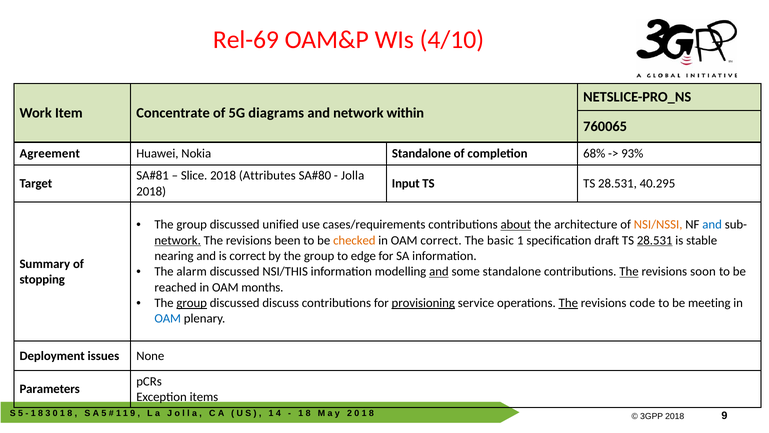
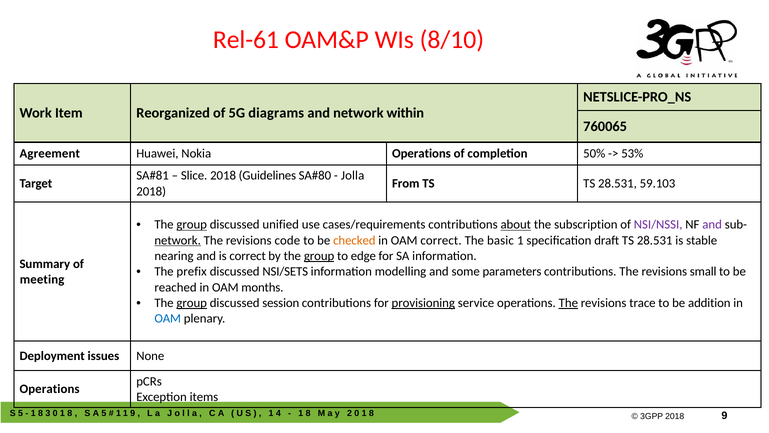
Rel-69: Rel-69 -> Rel-61 (246, 40)
4/10: 4/10 -> 8/10 (452, 40)
Concentrate: Concentrate -> Reorganized (173, 113)
Nokia Standalone: Standalone -> Operations (421, 154)
68%: 68% -> 50% (594, 154)
93%: 93% -> 53% (632, 154)
Attributes: Attributes -> Guidelines (267, 176)
Input: Input -> From (406, 183)
40.295: 40.295 -> 59.103 (658, 183)
group underline: none -> present (192, 224)
architecture: architecture -> subscription (586, 224)
NSI/NSSI colour: orange -> purple (658, 224)
and colour: blue -> purple (712, 224)
been: been -> code (287, 240)
28.531 underline: present -> none (655, 240)
group underline: none -> present (319, 256)
alarm: alarm -> prefix (192, 271)
NSI/THIS: NSI/THIS -> NSI/SETS (285, 271)
and underline: present -> none (439, 271)
some standalone: standalone -> parameters (512, 271)
The underline: present -> none (629, 271)
soon: soon -> small (703, 271)
stopping: stopping -> meeting (42, 279)
discuss: discuss -> session (281, 303)
code: code -> trace (642, 303)
meeting: meeting -> addition (709, 303)
Parameters: Parameters -> Operations (50, 389)
